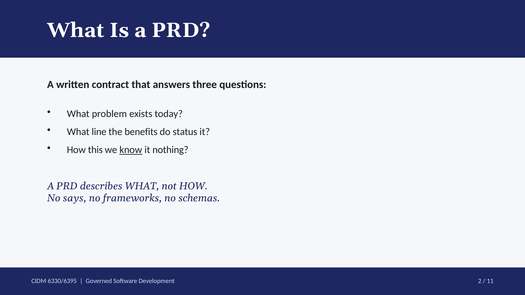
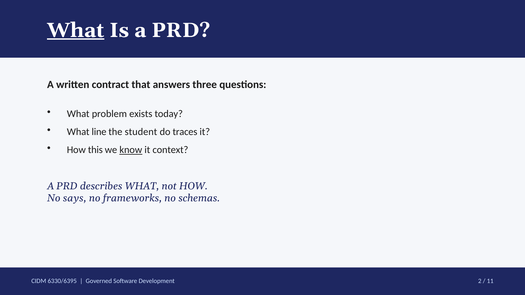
What underline: none -> present (76, 30)
benefits: benefits -> student (141, 132)
status: status -> traces (185, 132)
nothing: nothing -> context (170, 150)
